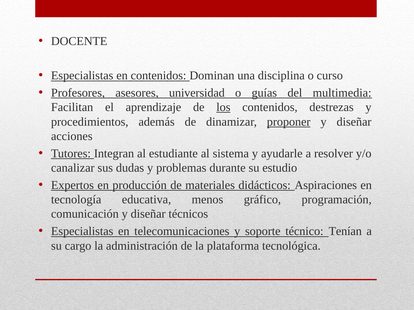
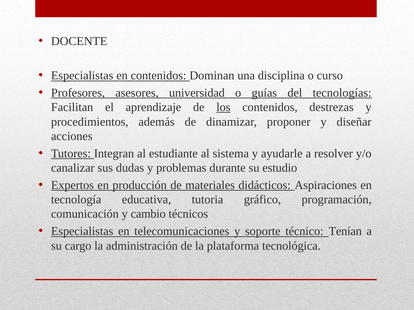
multimedia: multimedia -> tecnologías (342, 93)
proponer underline: present -> none (289, 122)
menos: menos -> tutoria (207, 200)
comunicación y diseñar: diseñar -> cambio (148, 214)
